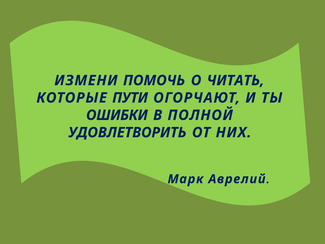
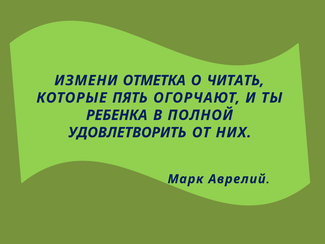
ПОМОЧЬ: ПОМОЧЬ -> ОТМЕТКА (154, 80)
ПУТИ: ПУТИ -> ПЯТЬ (130, 98)
ОШИБКИ: ОШИБКИ -> РЕБЕНКА (117, 115)
